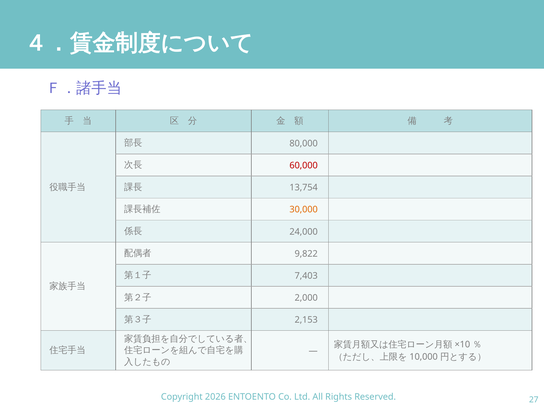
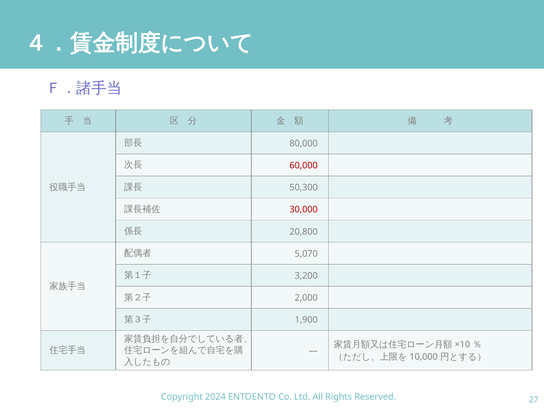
13,754: 13,754 -> 50,300 (304, 188)
30,000 colour: orange -> red (304, 210)
24,000: 24,000 -> 20,800 (304, 232)
9,822: 9,822 -> 5,070 (306, 254)
7,403: 7,403 -> 3,200 (306, 276)
2,153: 2,153 -> 1,900 (306, 320)
2026: 2026 -> 2024 (215, 397)
